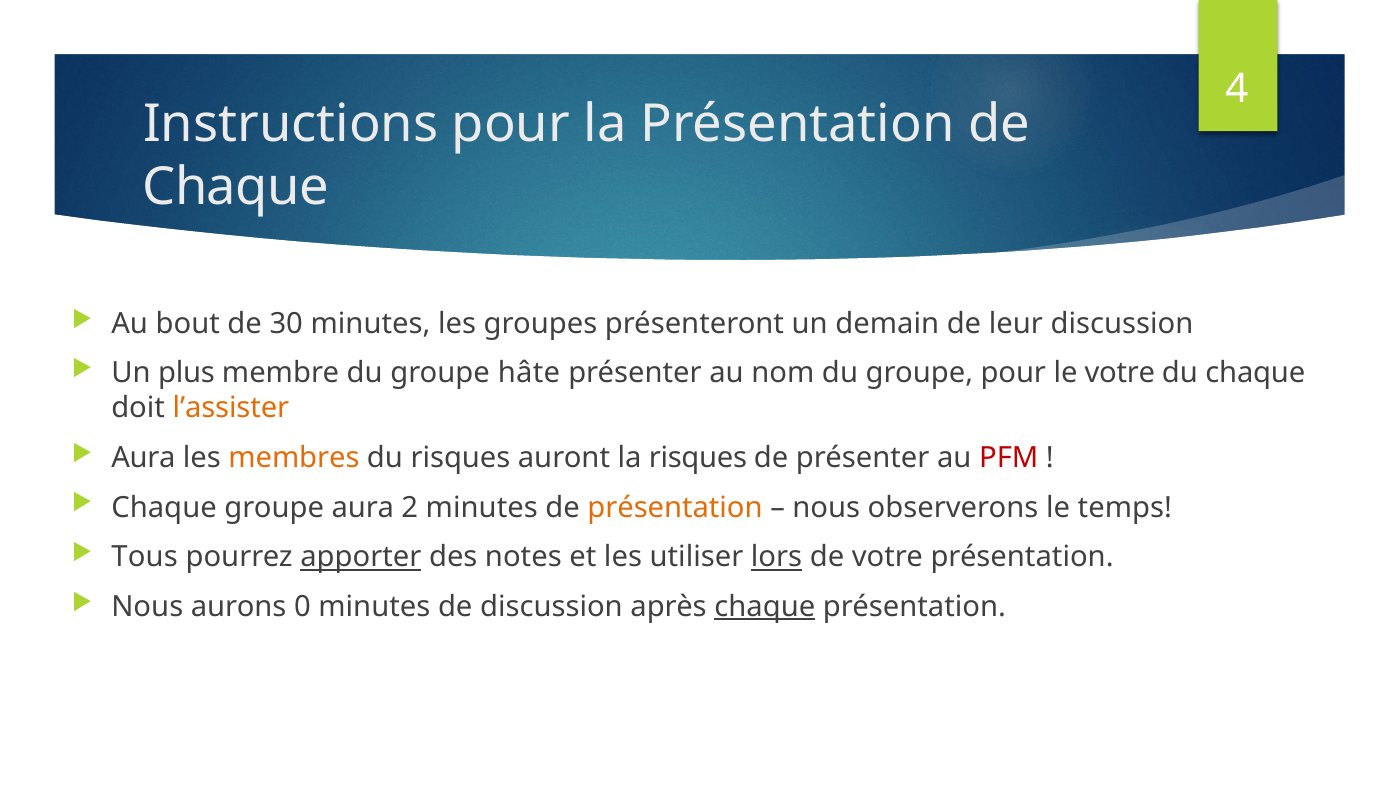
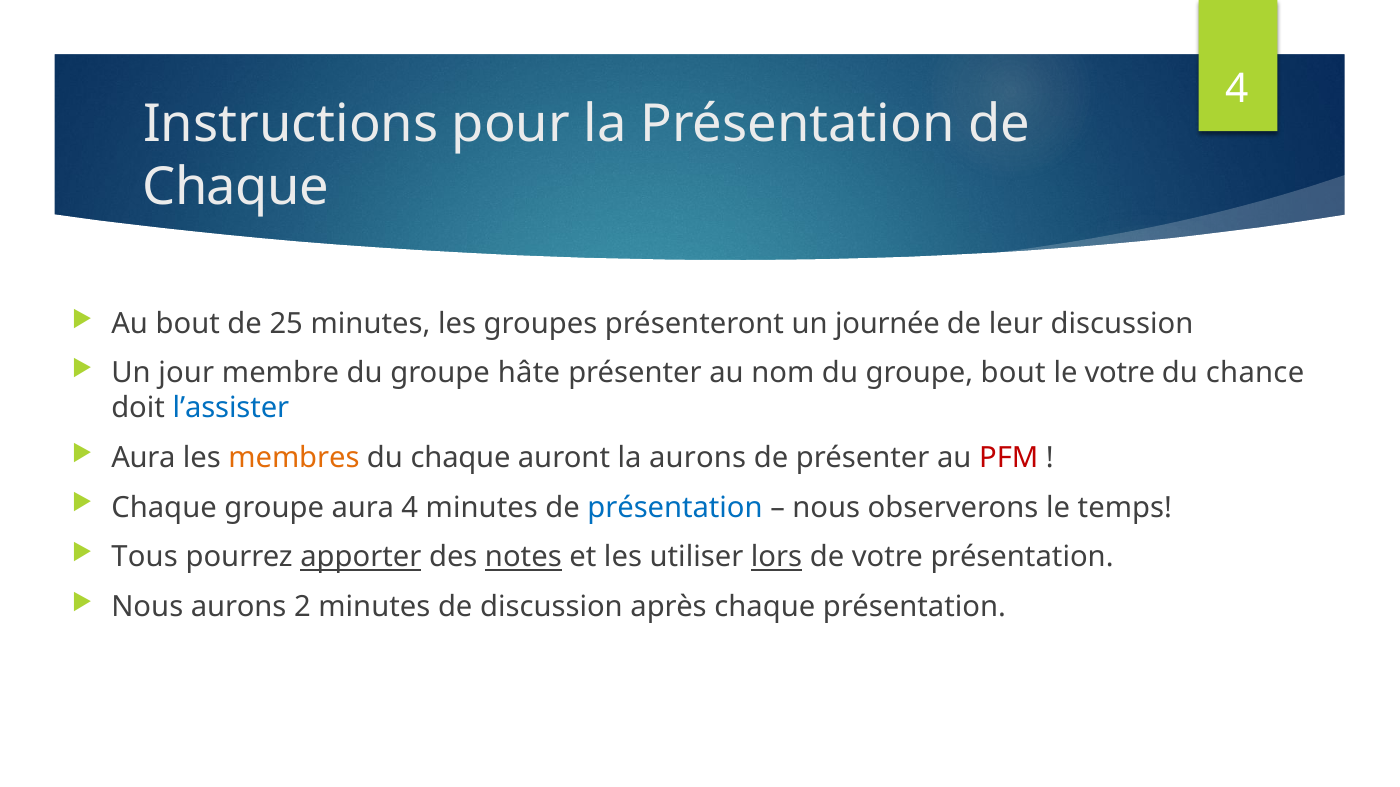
30: 30 -> 25 (286, 324)
demain: demain -> journée (887, 324)
plus: plus -> jour (186, 373)
groupe pour: pour -> bout (1013, 373)
du chaque: chaque -> chance (1255, 373)
l’assister colour: orange -> blue (231, 409)
du risques: risques -> chaque (461, 458)
la risques: risques -> aurons (698, 458)
aura 2: 2 -> 4 (410, 508)
présentation colour: orange -> blue (675, 508)
notes underline: none -> present (523, 557)
0: 0 -> 2 (302, 607)
chaque underline: present -> none (765, 607)
